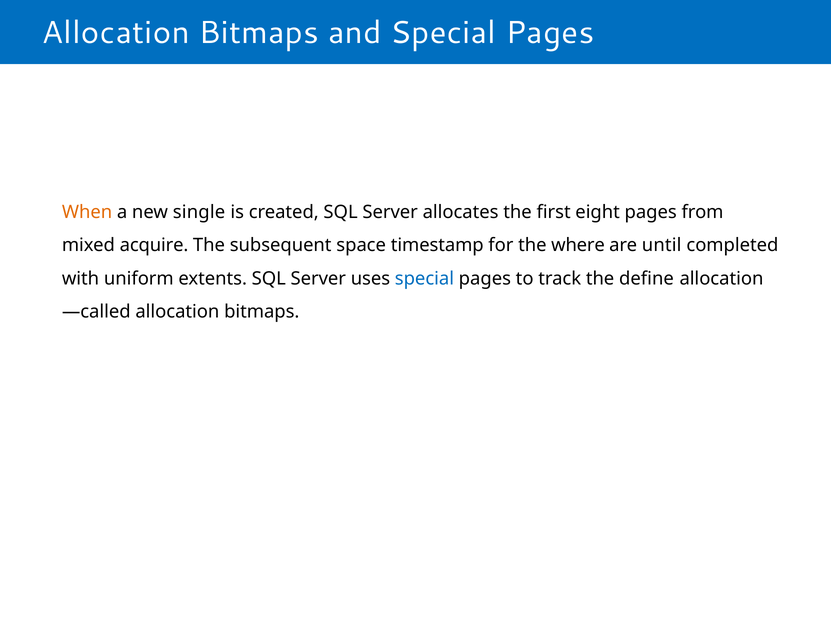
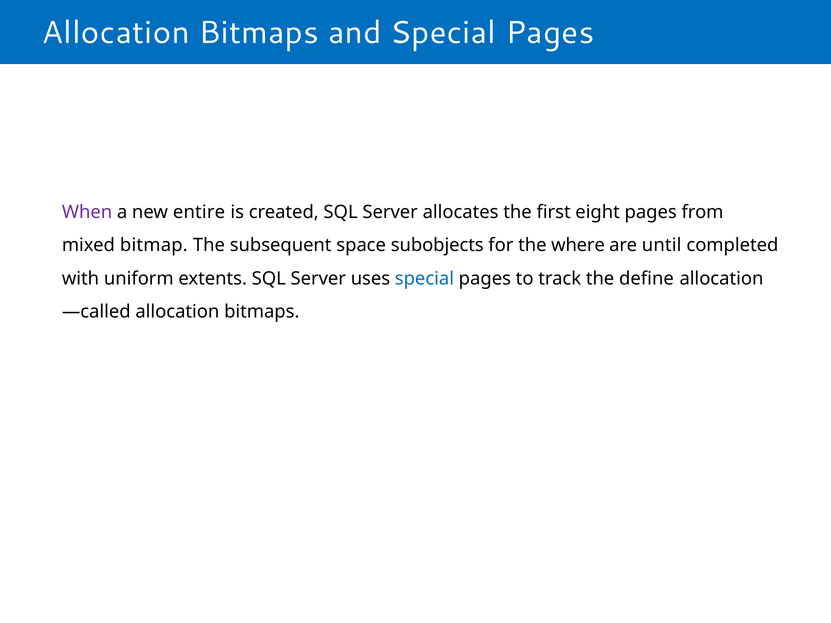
When colour: orange -> purple (87, 212)
single: single -> entire (199, 212)
acquire: acquire -> bitmap (154, 245)
timestamp: timestamp -> subobjects (437, 245)
